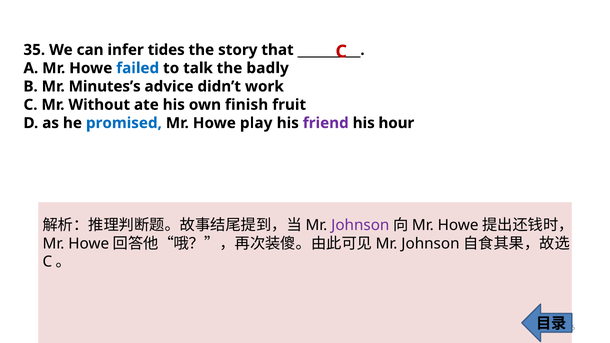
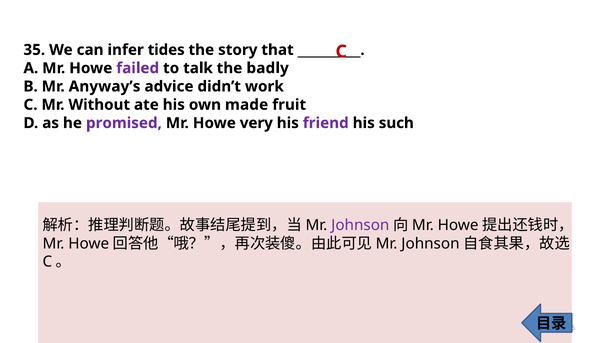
failed colour: blue -> purple (138, 68)
Minutes’s: Minutes’s -> Anyway’s (105, 86)
finish: finish -> made (247, 105)
promised colour: blue -> purple (124, 123)
play: play -> very (256, 123)
hour: hour -> such (396, 123)
